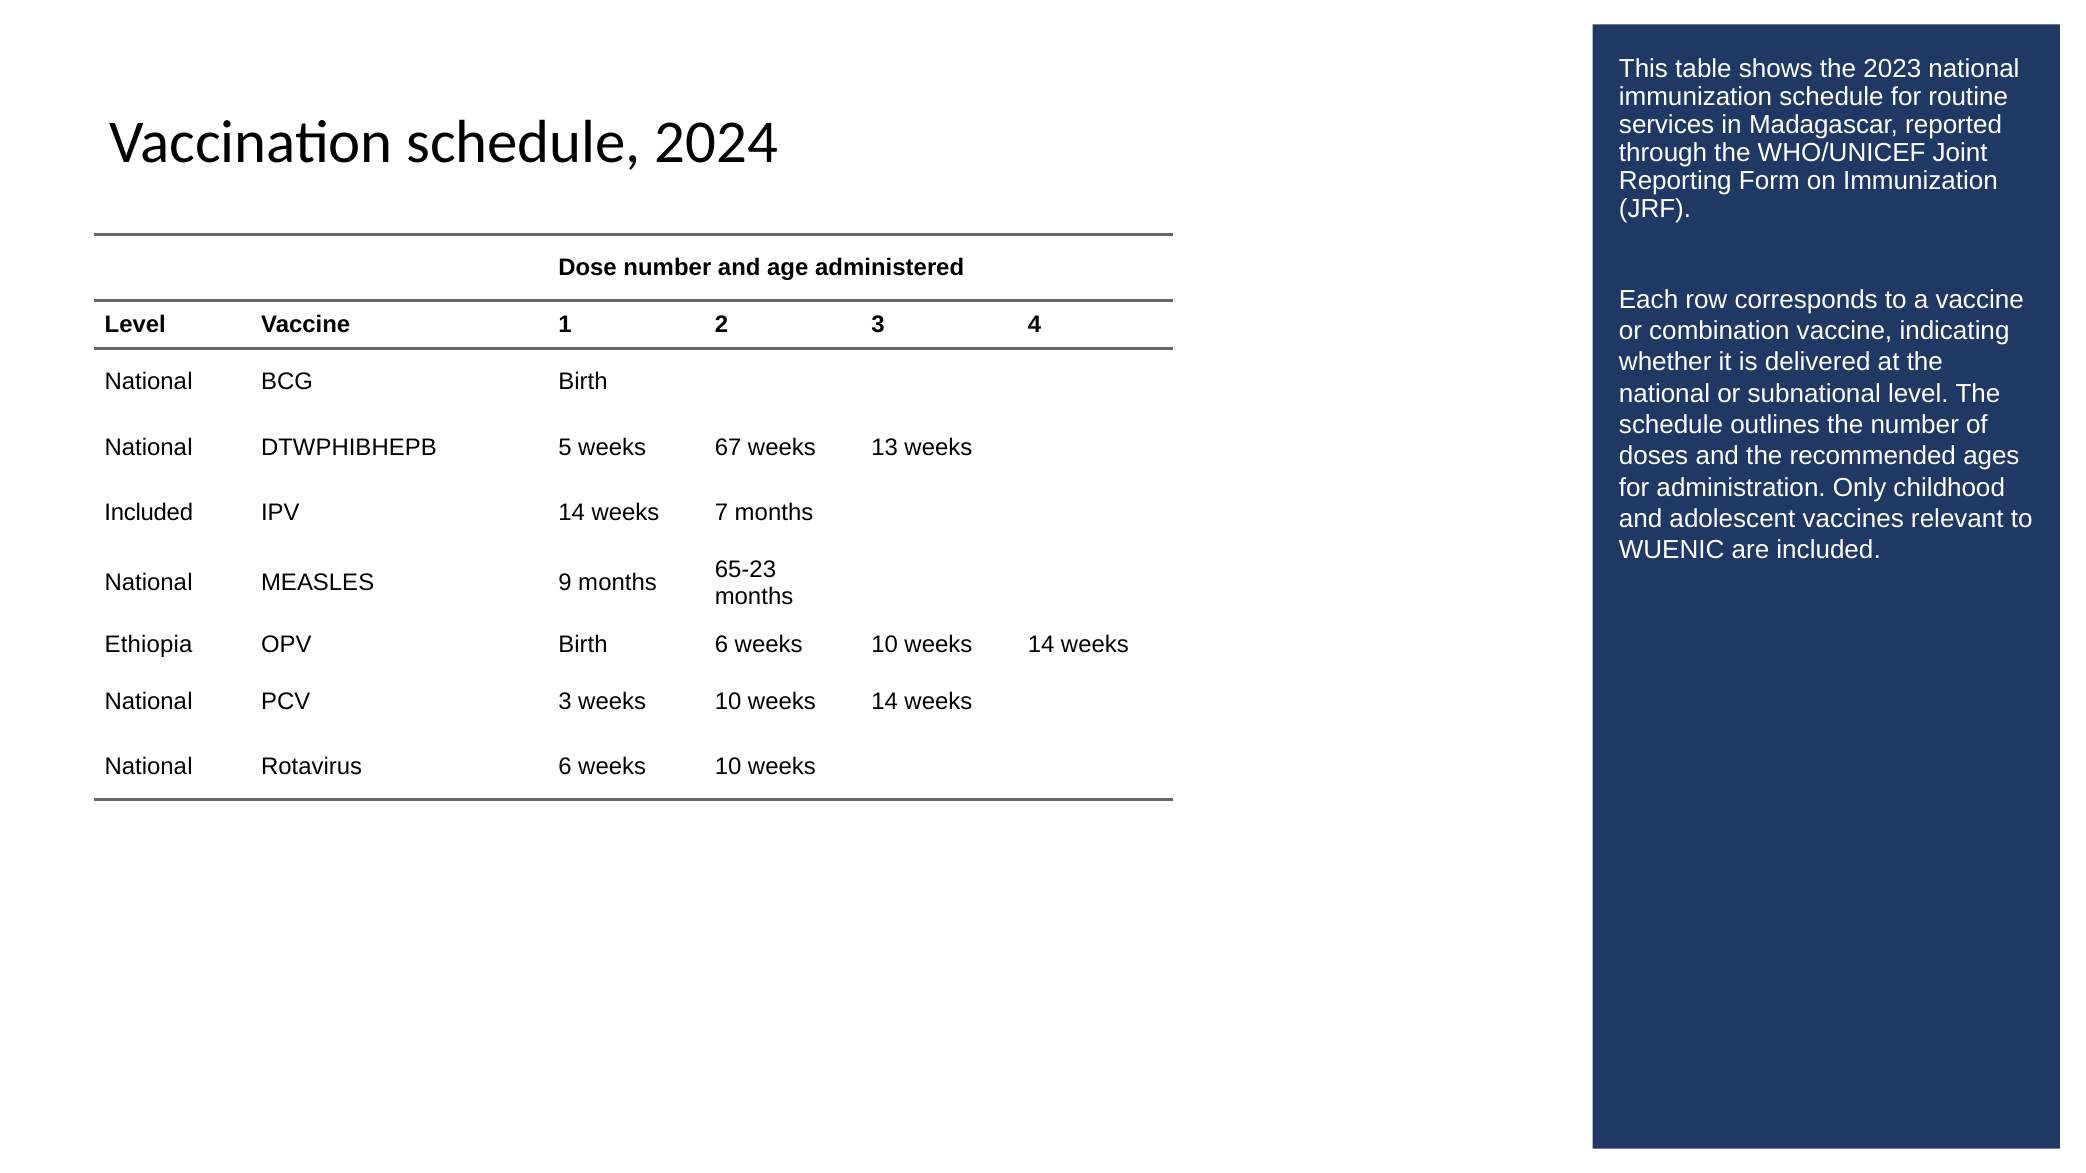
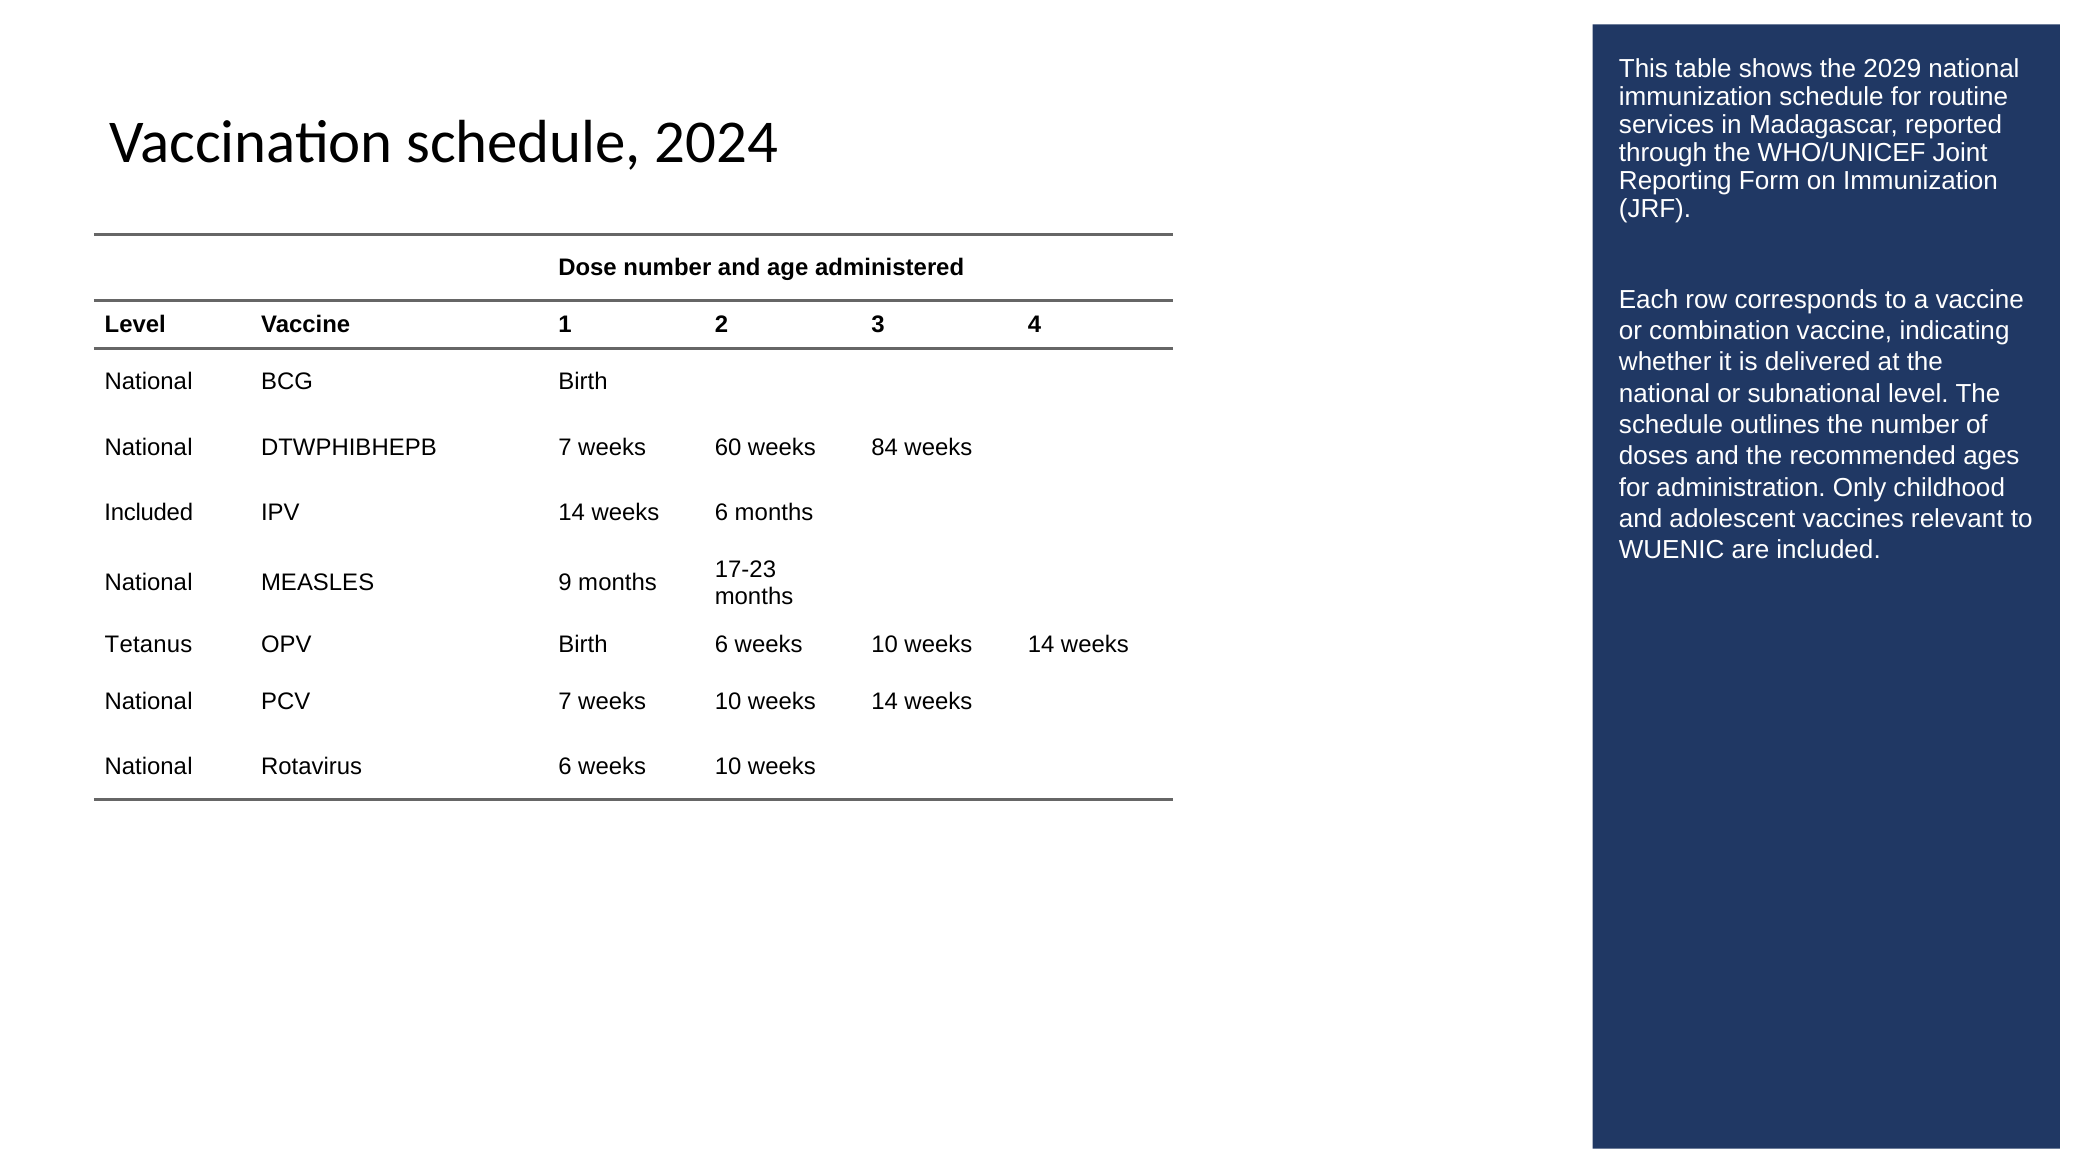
2023: 2023 -> 2029 (1892, 69)
DTWPHIBHEPB 5: 5 -> 7 (565, 447)
67: 67 -> 60 (728, 447)
13: 13 -> 84 (885, 447)
weeks 7: 7 -> 6 (722, 513)
65-23: 65-23 -> 17-23 (745, 570)
Ethiopia: Ethiopia -> Tetanus (149, 645)
PCV 3: 3 -> 7 (565, 702)
